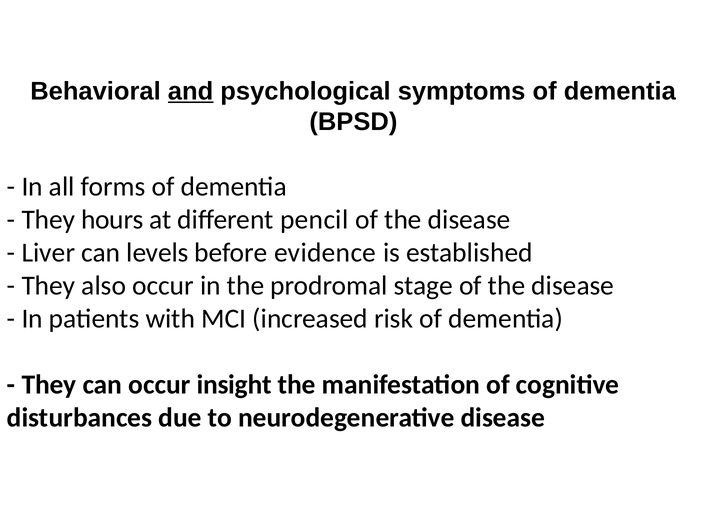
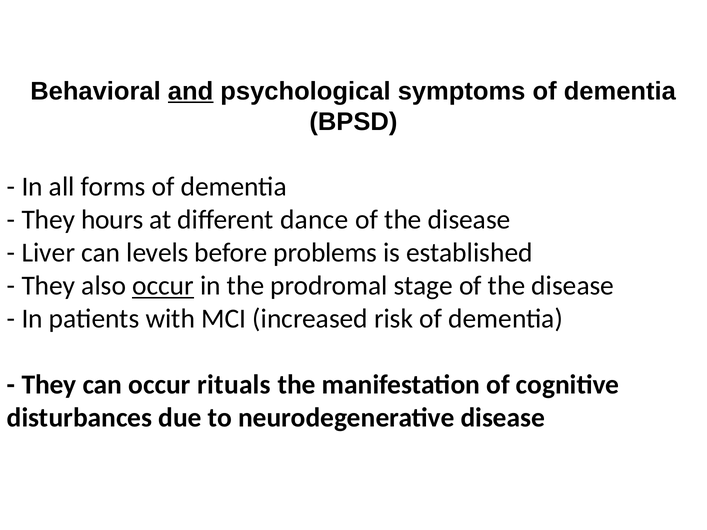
pencil: pencil -> dance (314, 220)
evidence: evidence -> problems (325, 253)
occur underline: none -> present (163, 286)
insight: insight -> rituals (234, 385)
